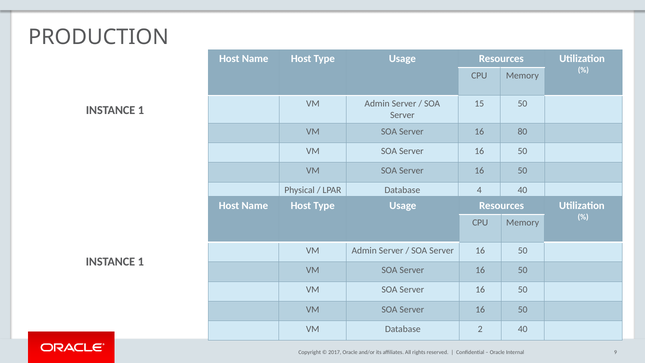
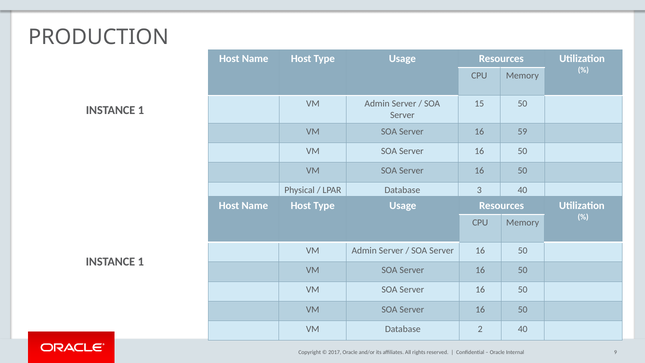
80: 80 -> 59 (522, 131)
4: 4 -> 3 (479, 190)
